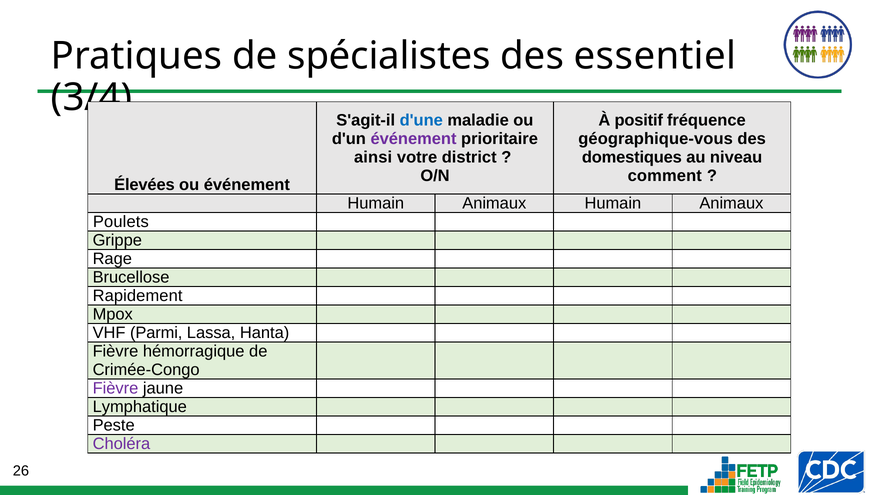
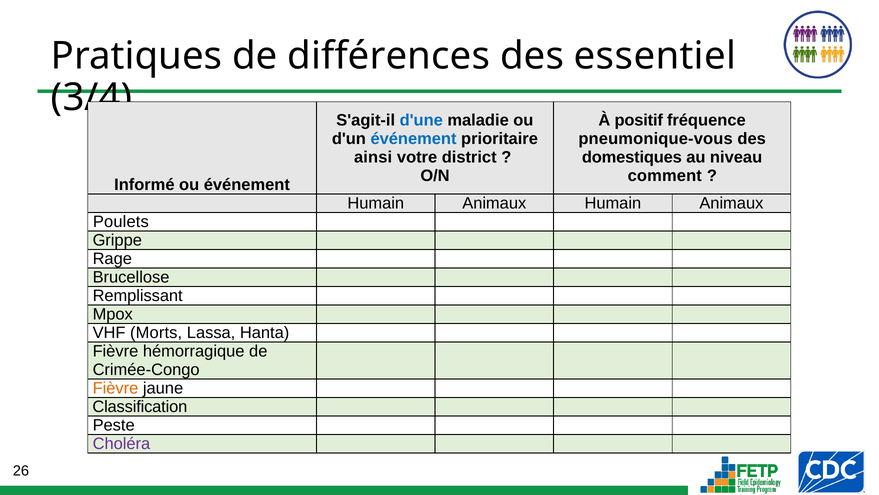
spécialistes: spécialistes -> différences (389, 56)
événement colour: purple -> blue (414, 139)
géographique-vous: géographique-vous -> pneumonique-vous (656, 139)
Élevées: Élevées -> Informé (144, 185)
Rapidement: Rapidement -> Remplissant (138, 296)
Parmi: Parmi -> Morts (156, 333)
Fièvre colour: purple -> orange (115, 388)
Lymphatique: Lymphatique -> Classification (140, 407)
